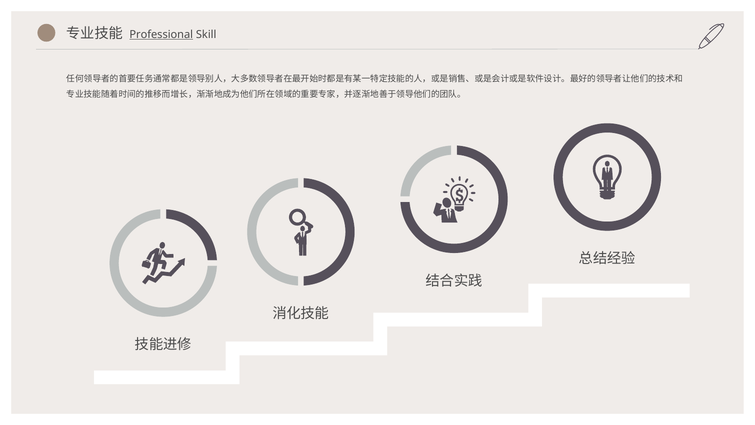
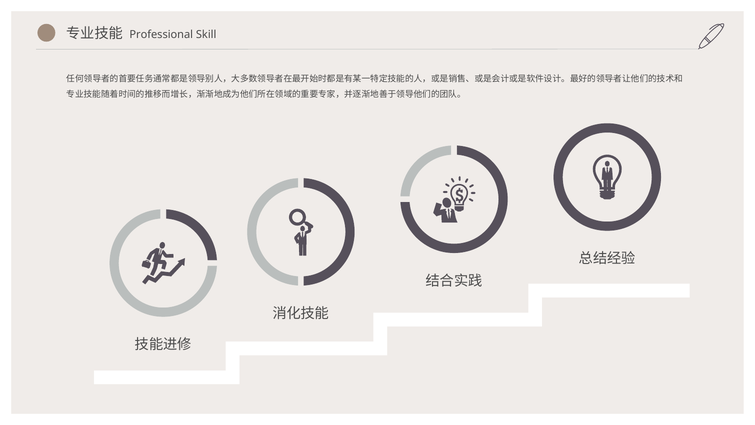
Professional underline: present -> none (161, 35)
